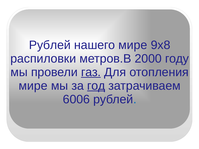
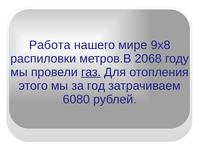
Рублей: Рублей -> Работа (50, 45)
2000: 2000 -> 2068 (148, 59)
мире: мире -> этого (33, 86)
год underline: present -> none (96, 86)
6006: 6006 -> 6080 (76, 99)
